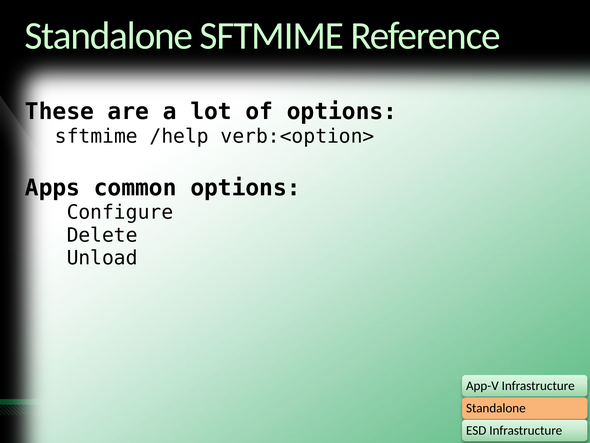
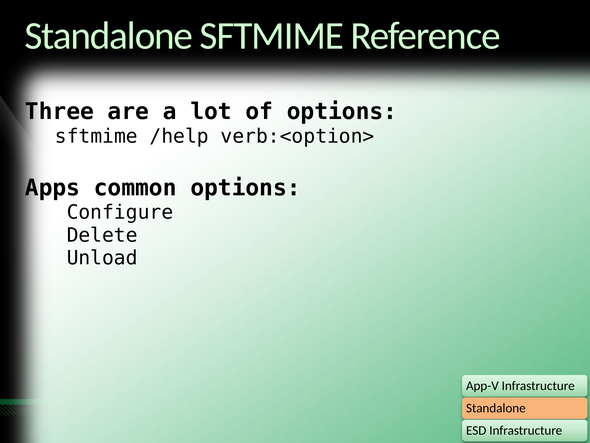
These: These -> Three (59, 112)
